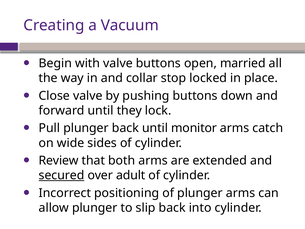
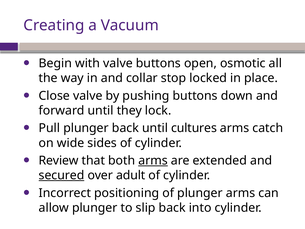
married: married -> osmotic (243, 63)
monitor: monitor -> cultures (194, 128)
arms underline: none -> present (153, 161)
